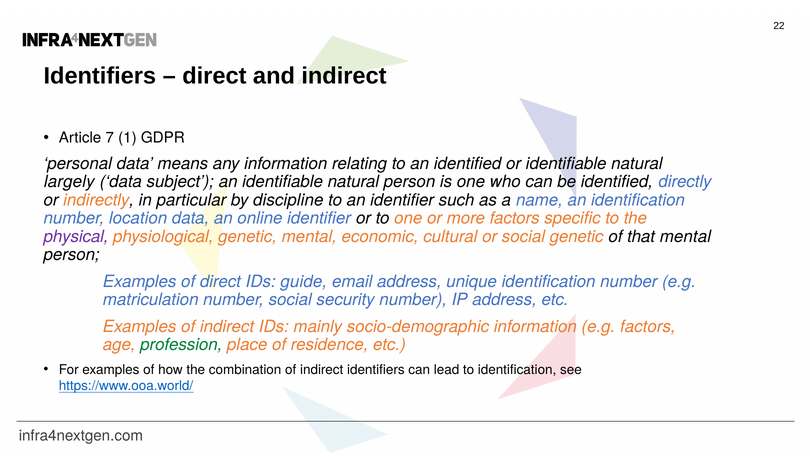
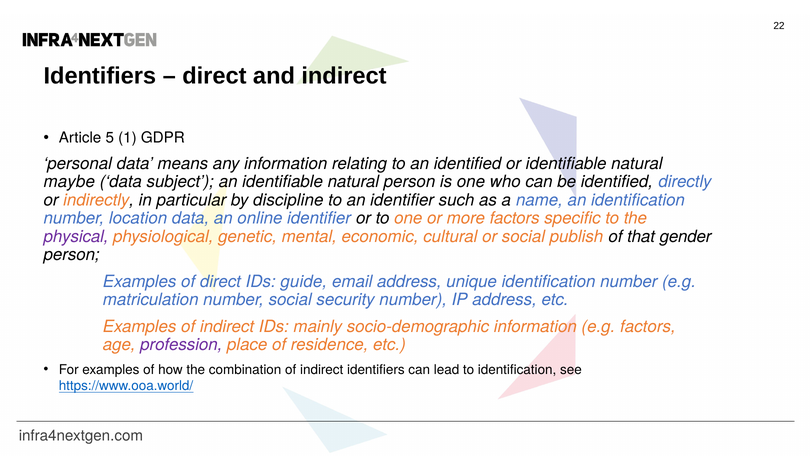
7: 7 -> 5 (110, 138)
largely: largely -> maybe (69, 182)
social genetic: genetic -> publish (576, 236)
that mental: mental -> gender (686, 236)
profession colour: green -> purple (181, 344)
